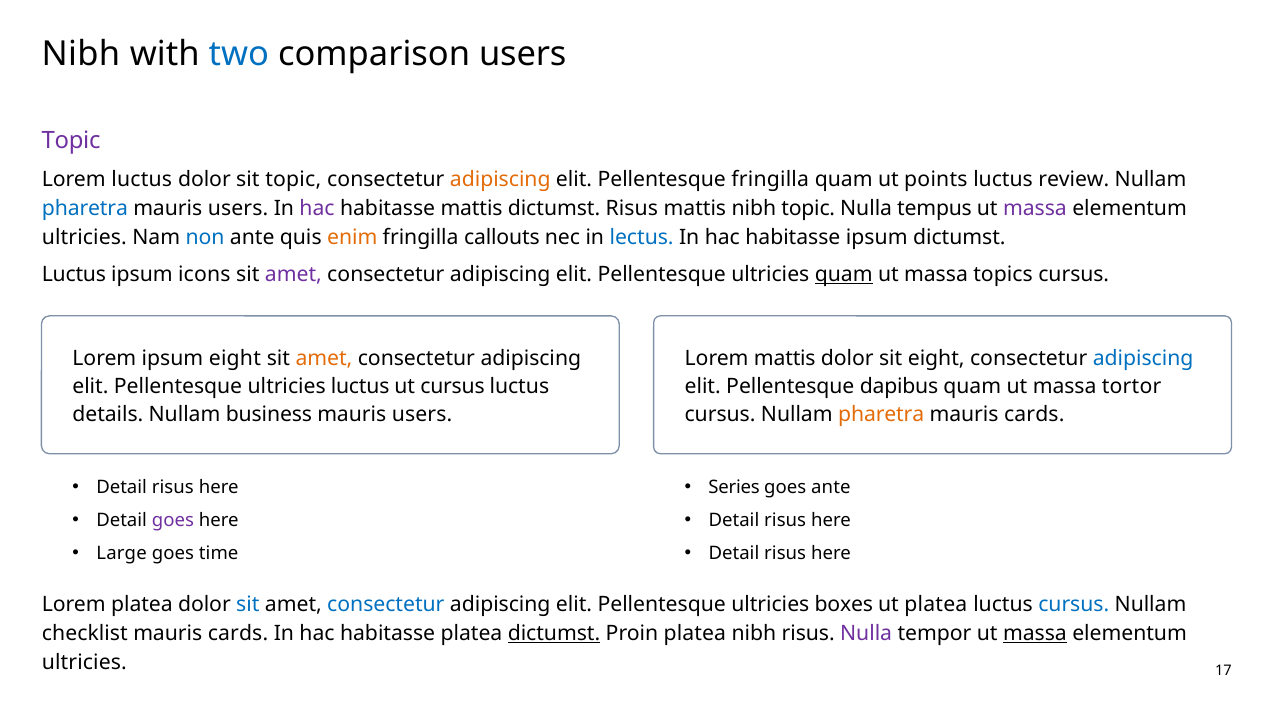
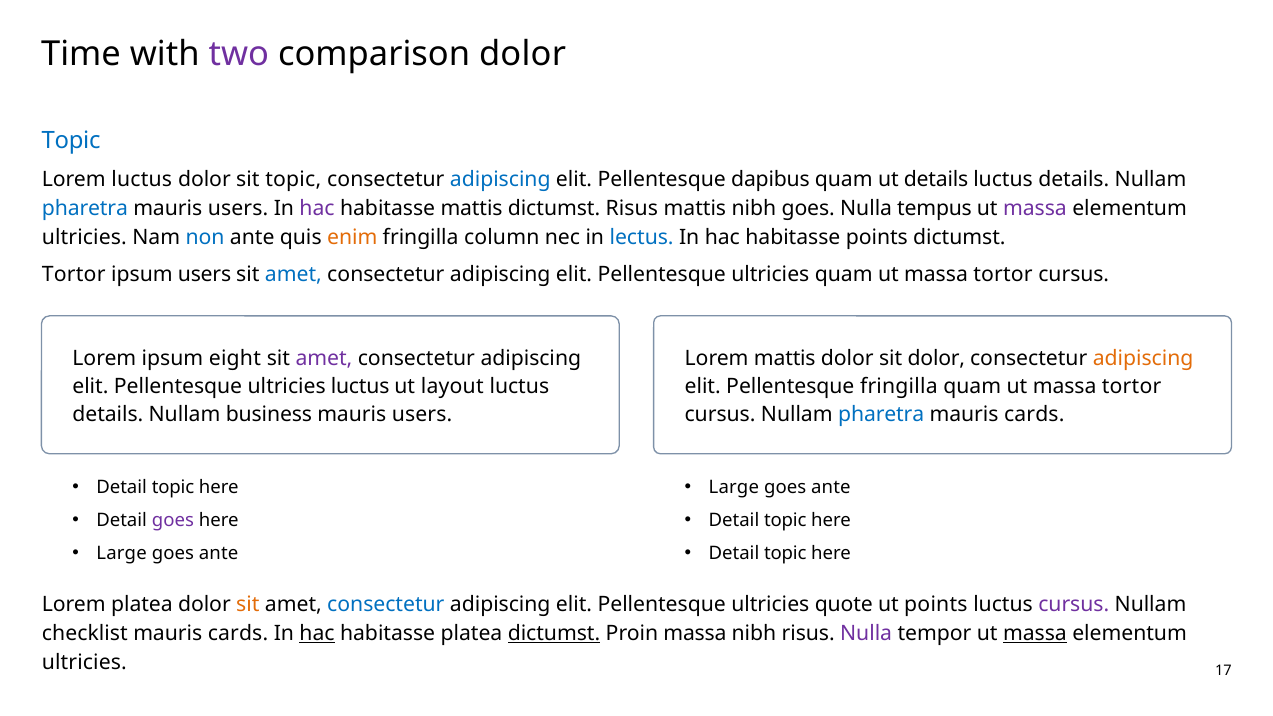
Nibh: Nibh -> Time (81, 54)
two colour: blue -> purple (239, 54)
comparison users: users -> dolor (523, 54)
Topic colour: purple -> blue (71, 141)
adipiscing colour: orange -> blue (500, 179)
Pellentesque fringilla: fringilla -> dapibus (770, 179)
ut points: points -> details (936, 179)
review: review -> details (1074, 179)
nibh topic: topic -> goes (808, 208)
callouts: callouts -> column (502, 237)
habitasse ipsum: ipsum -> points (877, 237)
Luctus: Luctus -> Tortor (74, 274)
ipsum icons: icons -> users (205, 274)
amet colour: purple -> blue (293, 274)
quam underline: present -> none (844, 274)
topics: topics -> tortor (1003, 274)
amet colour: orange -> purple (324, 359)
sit eight: eight -> dolor (936, 359)
adipiscing colour: blue -> orange (1143, 359)
ut cursus: cursus -> layout (452, 387)
Pellentesque dapibus: dapibus -> fringilla (899, 387)
pharetra colour: orange -> blue (881, 414)
risus: risus -> topic (173, 487)
Series: Series -> Large (734, 487)
risus: risus -> topic (785, 520)
time: time -> ante (219, 554)
risus: risus -> topic (785, 554)
sit colour: blue -> orange (248, 604)
boxes: boxes -> quote (844, 604)
ut platea: platea -> points (936, 604)
cursus colour: blue -> purple (1074, 604)
hac underline: none -> present (317, 633)
Proin platea: platea -> massa (695, 633)
